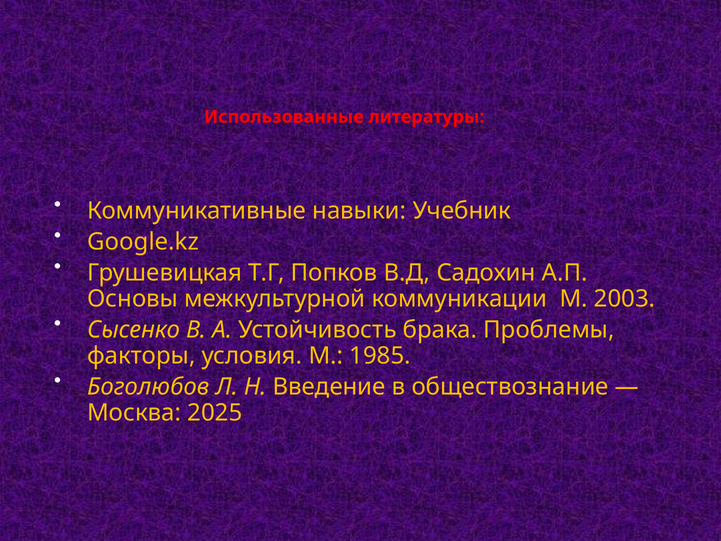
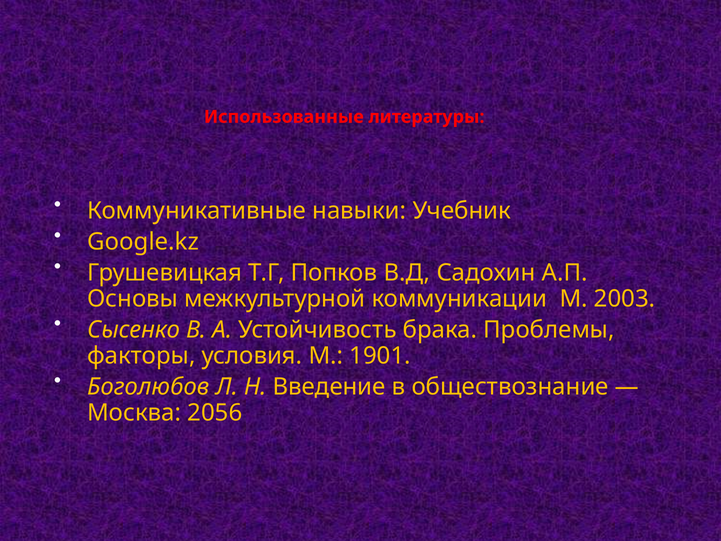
1985: 1985 -> 1901 (380, 355)
2025: 2025 -> 2056 (215, 412)
